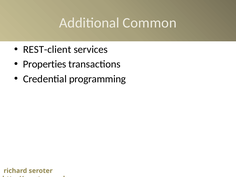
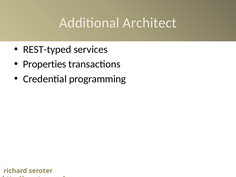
Common: Common -> Architect (150, 23)
REST-client: REST-client -> REST-typed (47, 50)
